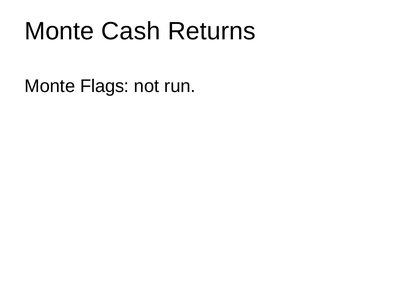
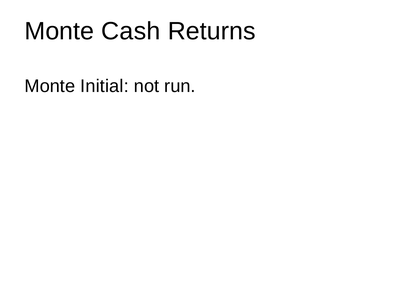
Flags: Flags -> Initial (104, 86)
